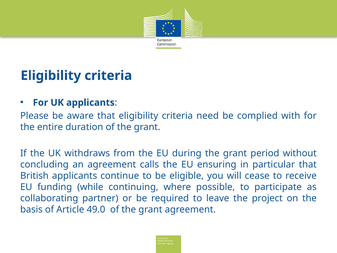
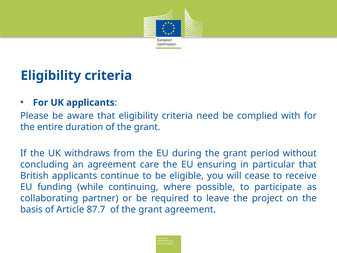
calls: calls -> care (149, 164)
49.0: 49.0 -> 87.7 (96, 209)
